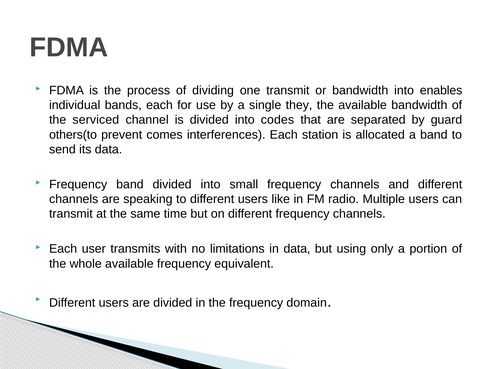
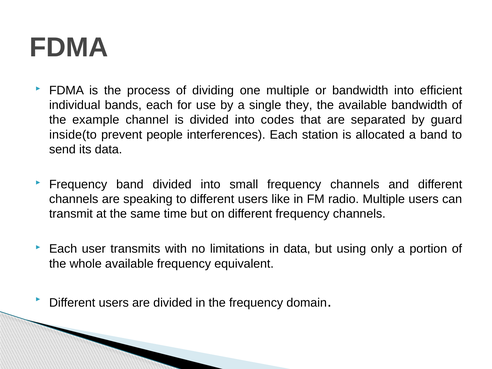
one transmit: transmit -> multiple (288, 90)
enables: enables -> efficient (441, 90)
serviced: serviced -> example (96, 120)
others(to: others(to -> inside(to (73, 135)
comes: comes -> people (165, 135)
